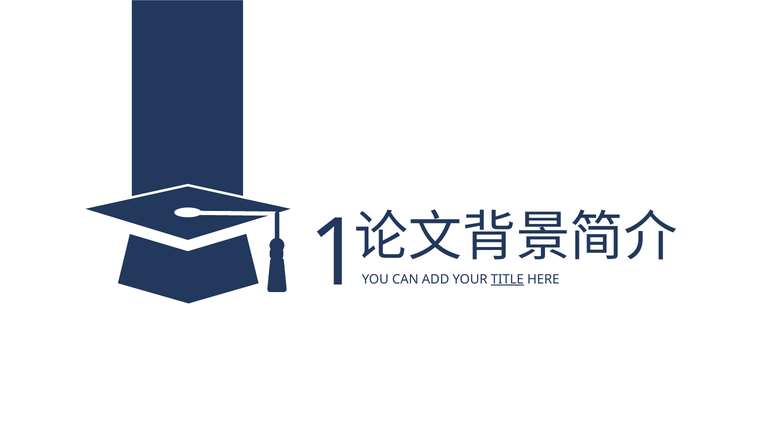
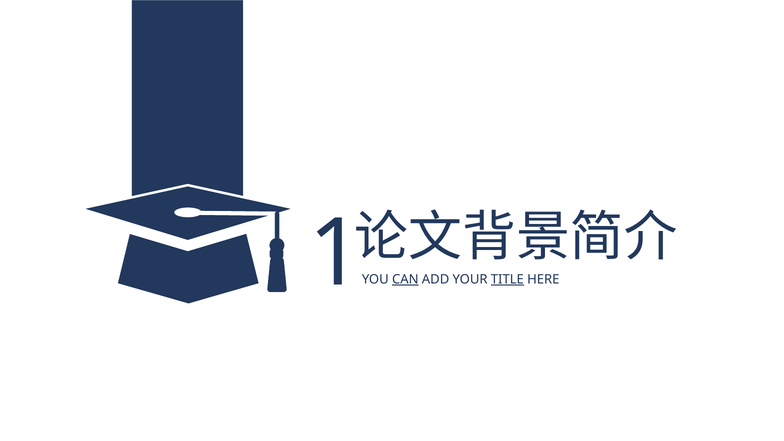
CAN underline: none -> present (405, 279)
